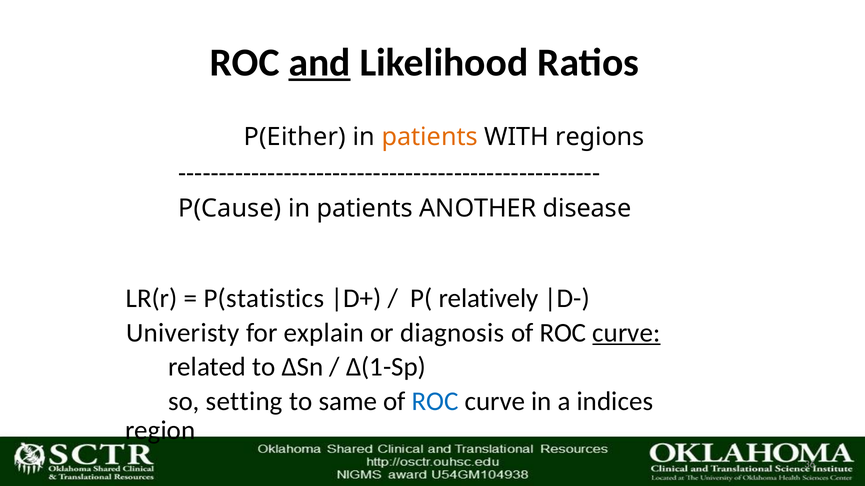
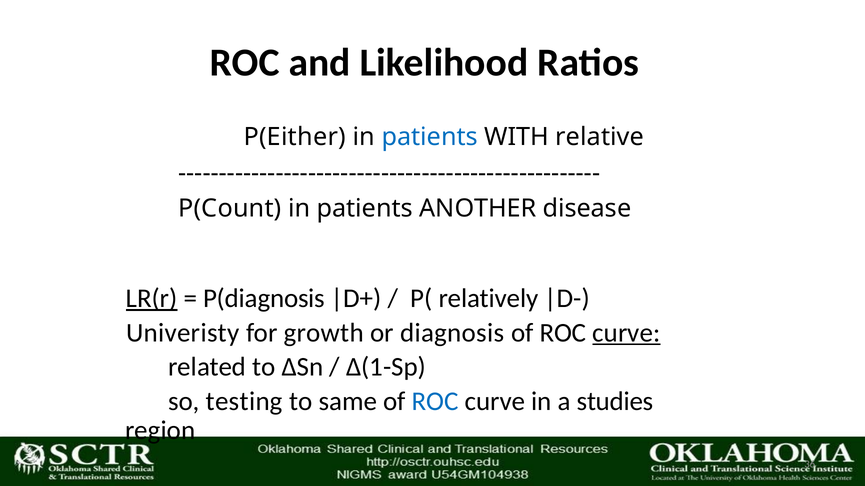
and underline: present -> none (320, 63)
patients colour: orange -> blue (430, 137)
regions: regions -> relative (600, 137)
P(Cause: P(Cause -> P(Count (230, 209)
LR(r underline: none -> present (152, 299)
P(statistics: P(statistics -> P(diagnosis (264, 299)
explain: explain -> growth (324, 333)
setting: setting -> testing (244, 402)
indices: indices -> studies (615, 402)
